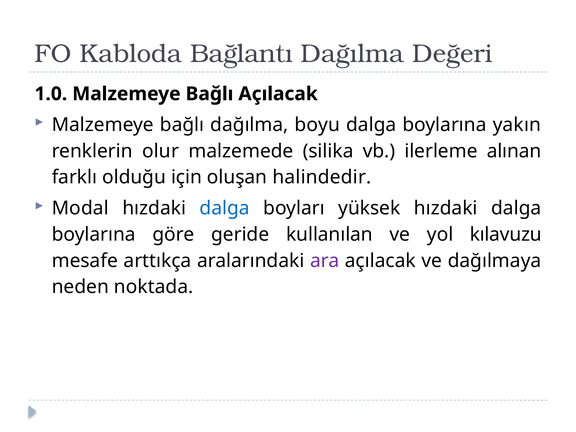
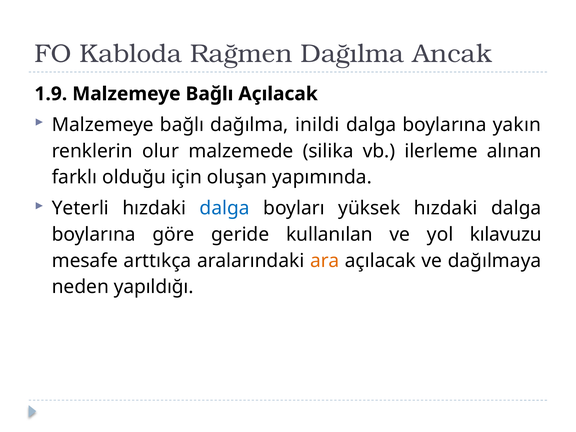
Bağlantı: Bağlantı -> Rağmen (241, 54)
Değeri: Değeri -> Ancak (452, 54)
1.0: 1.0 -> 1.9 (51, 94)
boyu: boyu -> inildi (317, 125)
halindedir: halindedir -> yapımında (322, 177)
Modal: Modal -> Yeterli (80, 208)
ara colour: purple -> orange (325, 261)
noktada: noktada -> yapıldığı (154, 287)
